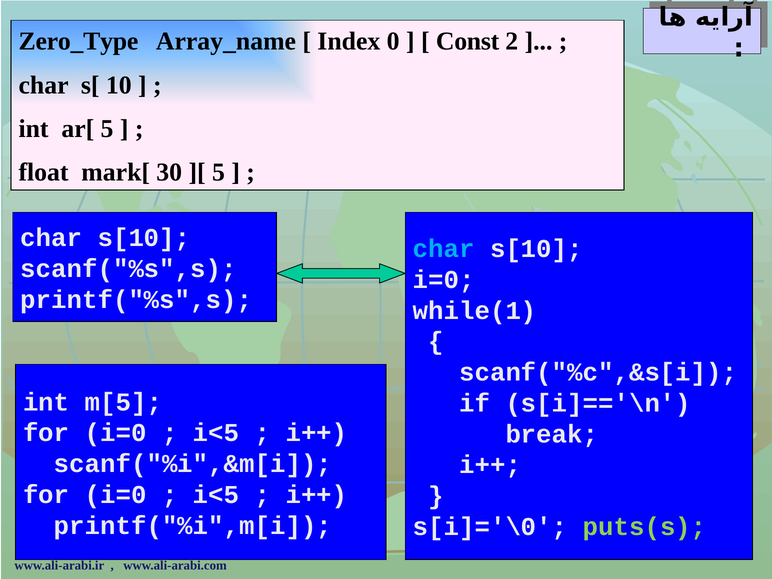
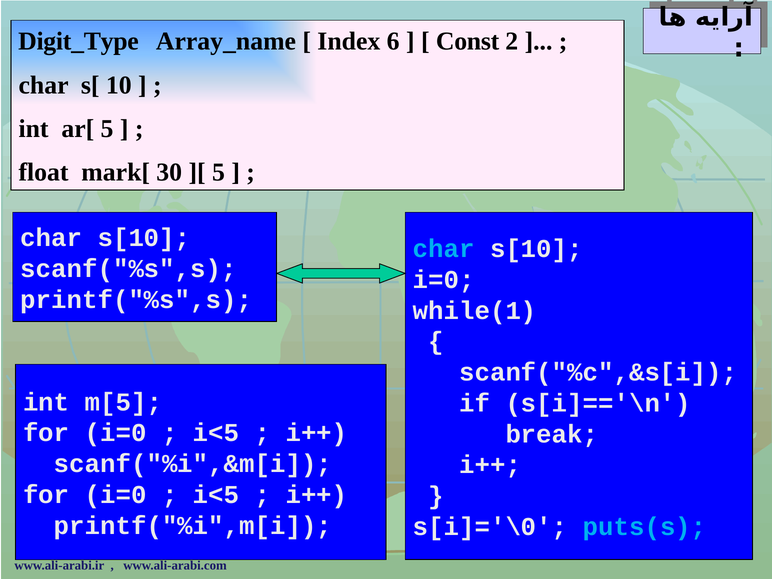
Zero_Type: Zero_Type -> Digit_Type (78, 41)
0: 0 -> 6 (393, 41)
puts(s colour: light green -> light blue (645, 527)
